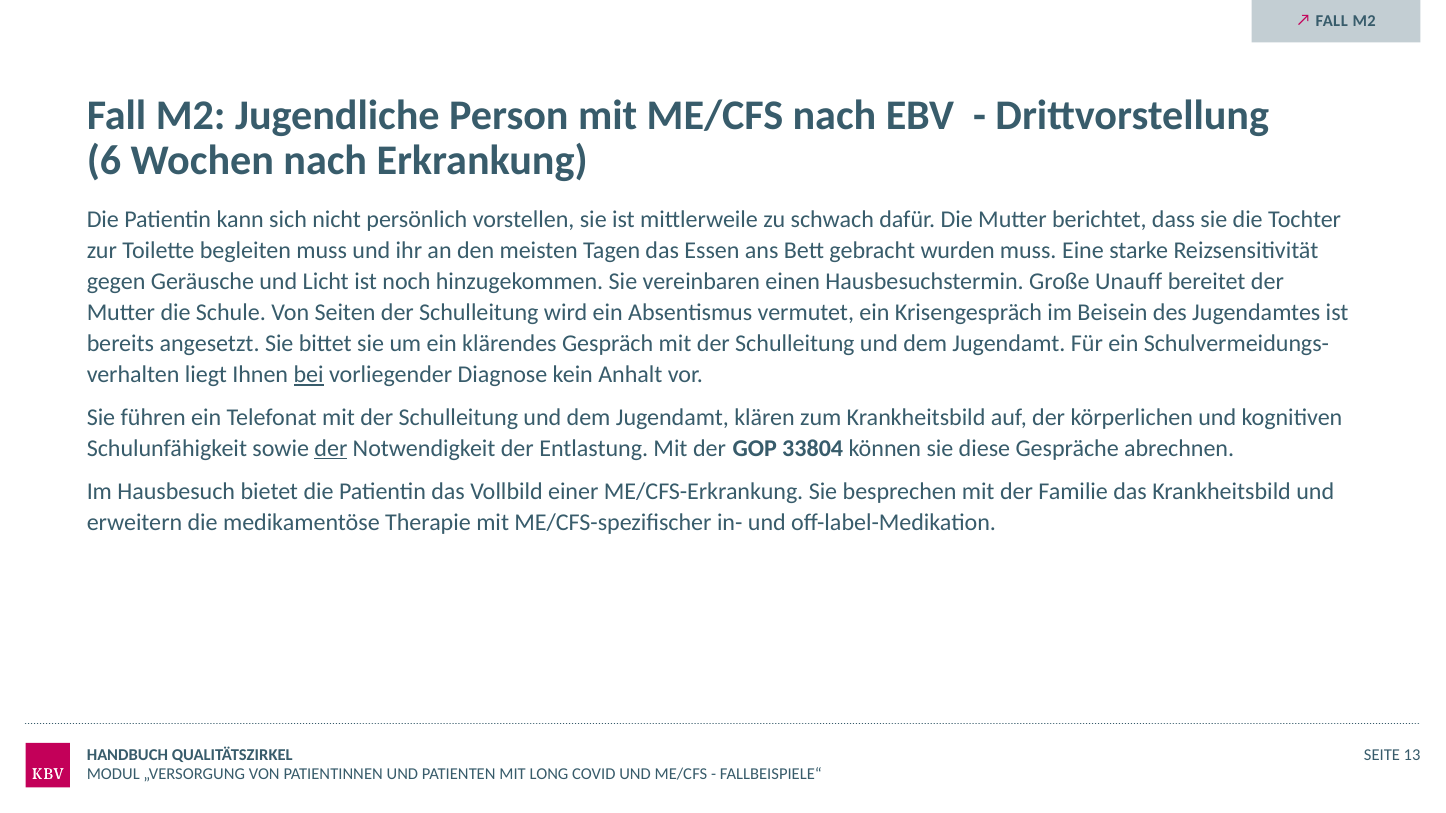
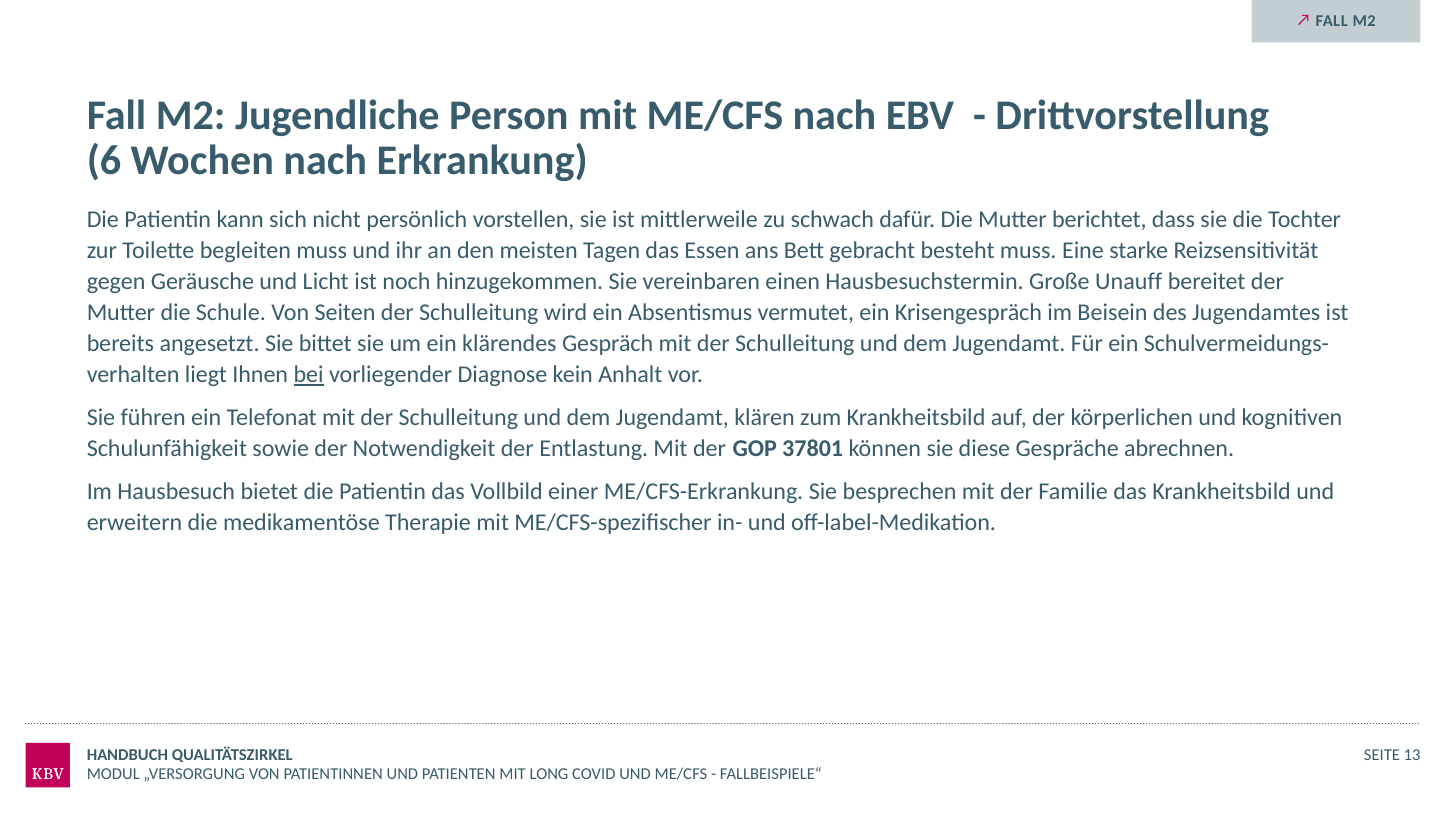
wurden: wurden -> besteht (958, 251)
der underline: present -> none (331, 449)
33804: 33804 -> 37801 (813, 449)
